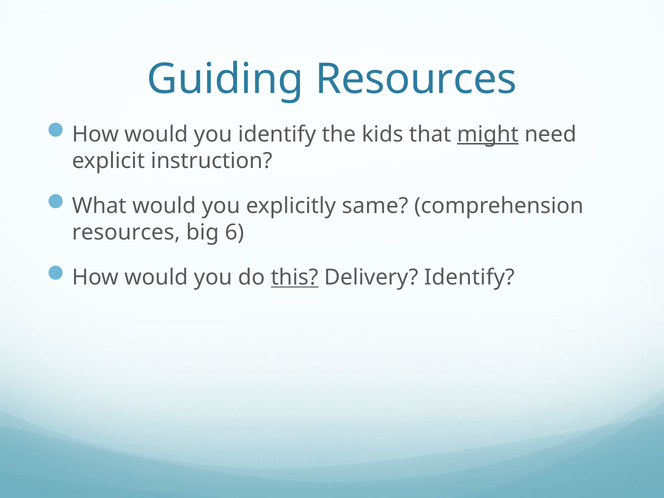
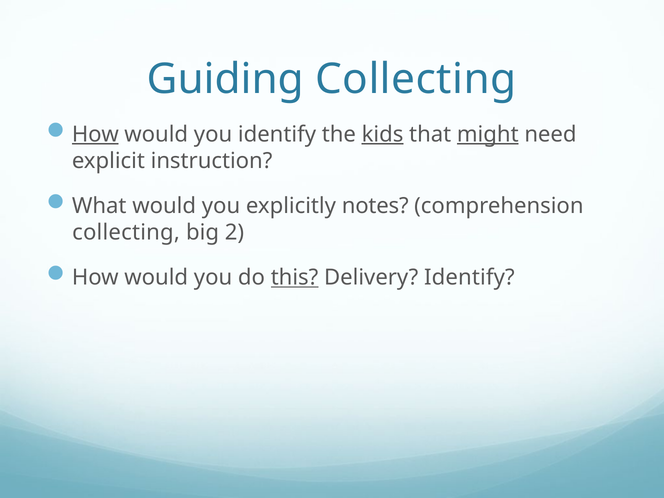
Guiding Resources: Resources -> Collecting (416, 79)
How underline: none -> present (95, 134)
kids underline: none -> present (383, 134)
same: same -> notes (375, 206)
resources: resources -> collecting (126, 232)
6: 6 -> 2 (234, 232)
